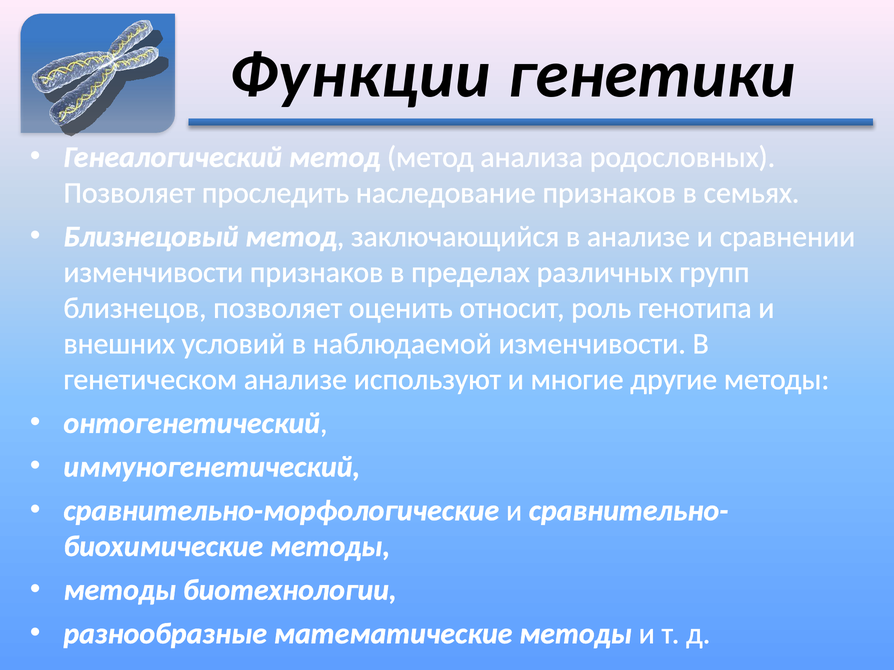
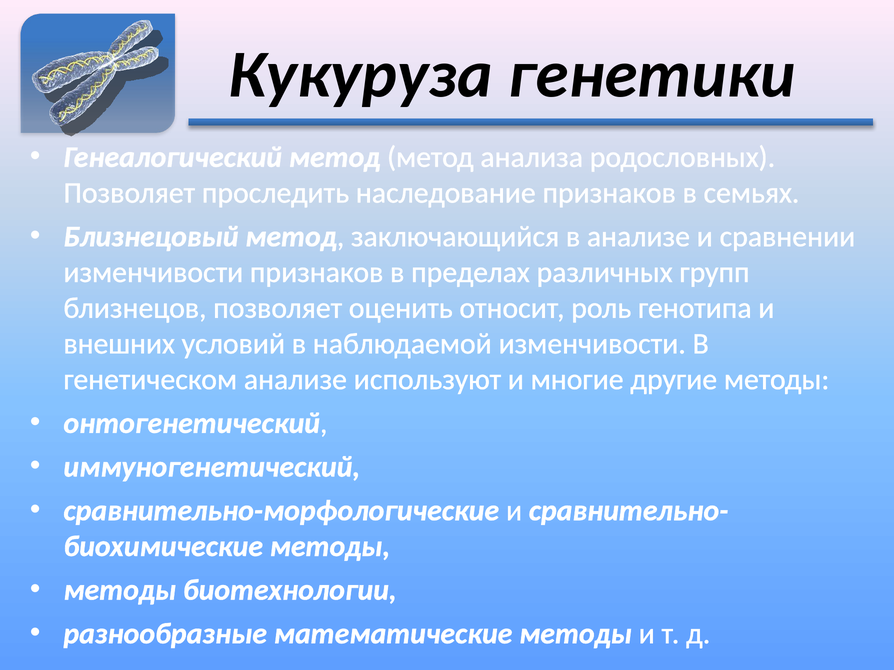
Функции: Функции -> Кукуруза (360, 75)
